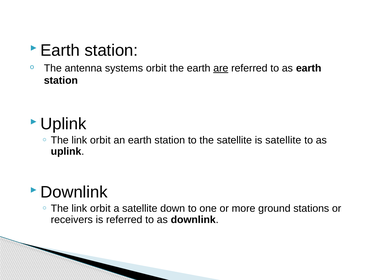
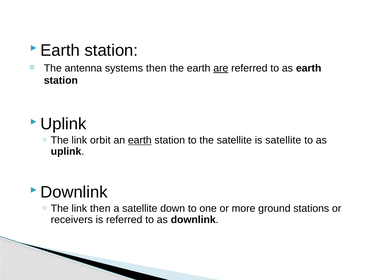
systems orbit: orbit -> then (156, 68)
earth underline: none -> present (140, 140)
orbit: orbit -> then (100, 208)
